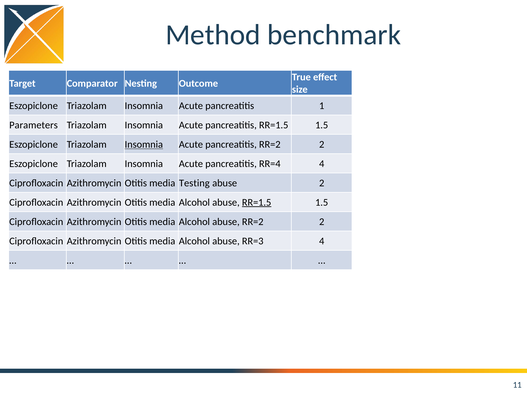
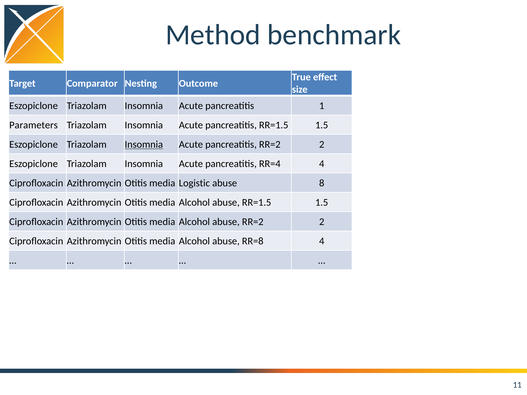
Testing: Testing -> Logistic (194, 183)
abuse 2: 2 -> 8 (322, 183)
RR=1.5 underline: present -> none (257, 203)
RR=3: RR=3 -> RR=8 (253, 241)
